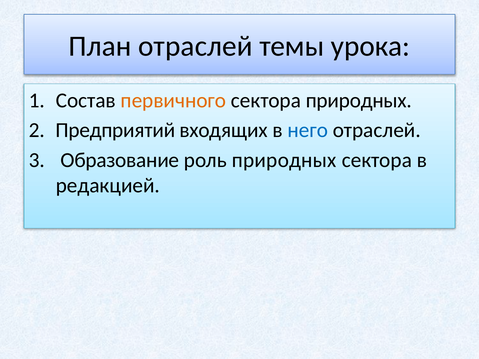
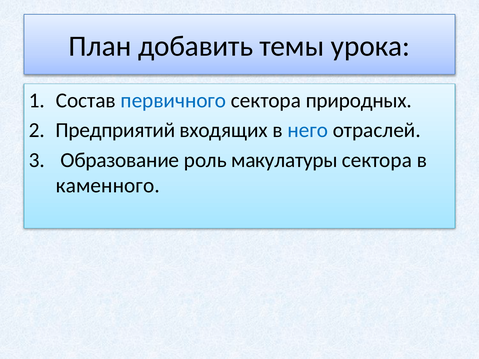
План отраслей: отраслей -> добавить (196, 46)
первичного colour: orange -> blue (173, 100)
роль природных: природных -> макулатуры (284, 160)
редакцией: редакцией -> каменного (108, 186)
